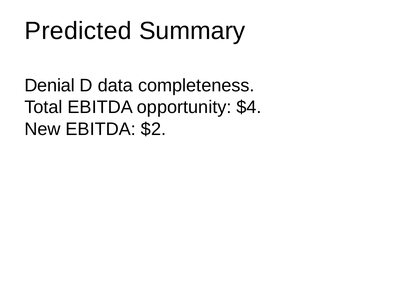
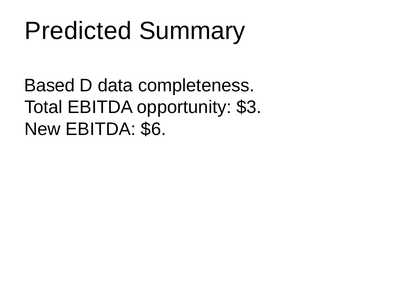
Denial: Denial -> Based (50, 85)
$4: $4 -> $3 (249, 107)
$2: $2 -> $6 (154, 129)
